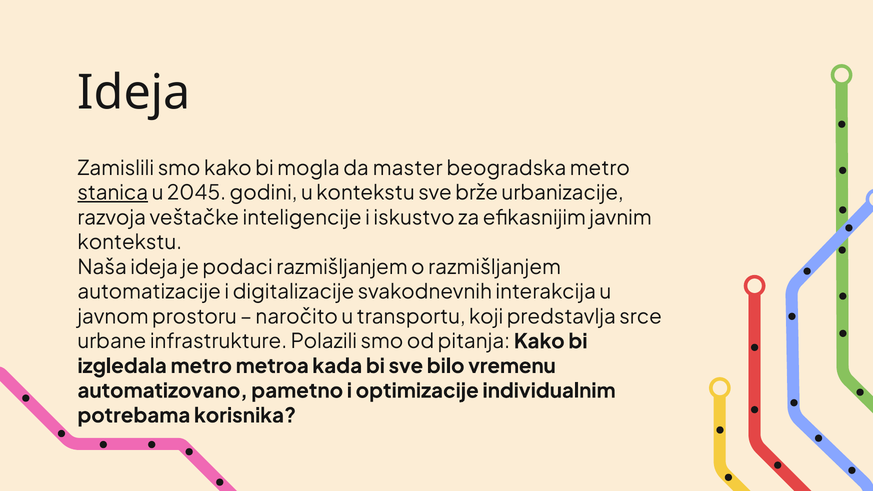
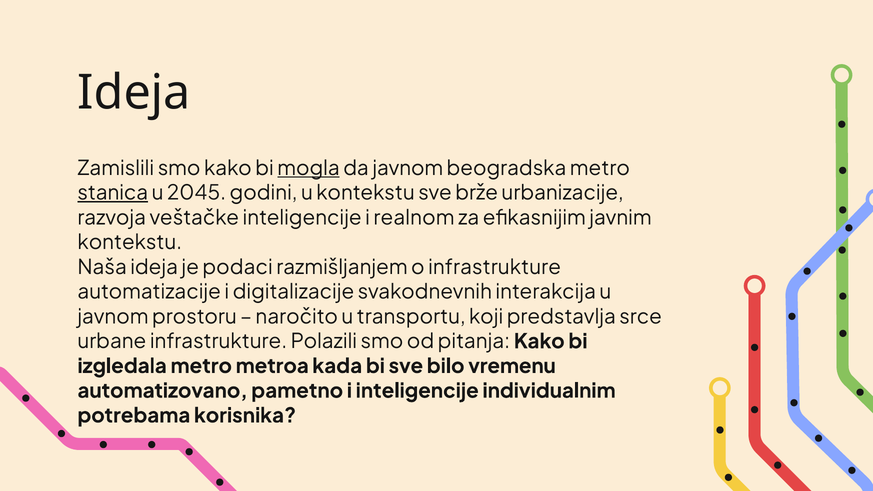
mogla underline: none -> present (309, 168)
da master: master -> javnom (408, 168)
iskustvo: iskustvo -> realnom (414, 218)
o razmišljanjem: razmišljanjem -> infrastrukture (495, 267)
i optimizacije: optimizacije -> inteligencije (417, 391)
